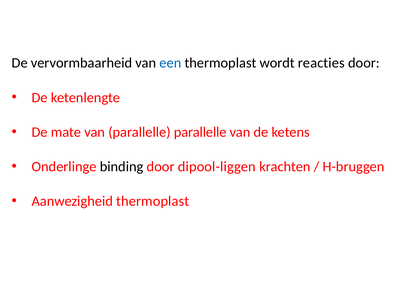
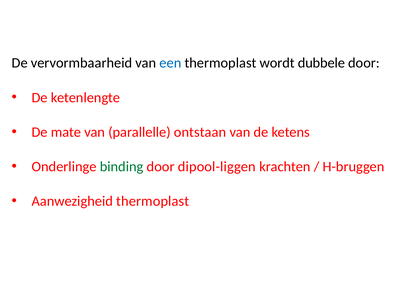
reacties: reacties -> dubbele (321, 63)
parallelle parallelle: parallelle -> ontstaan (200, 132)
binding colour: black -> green (122, 167)
